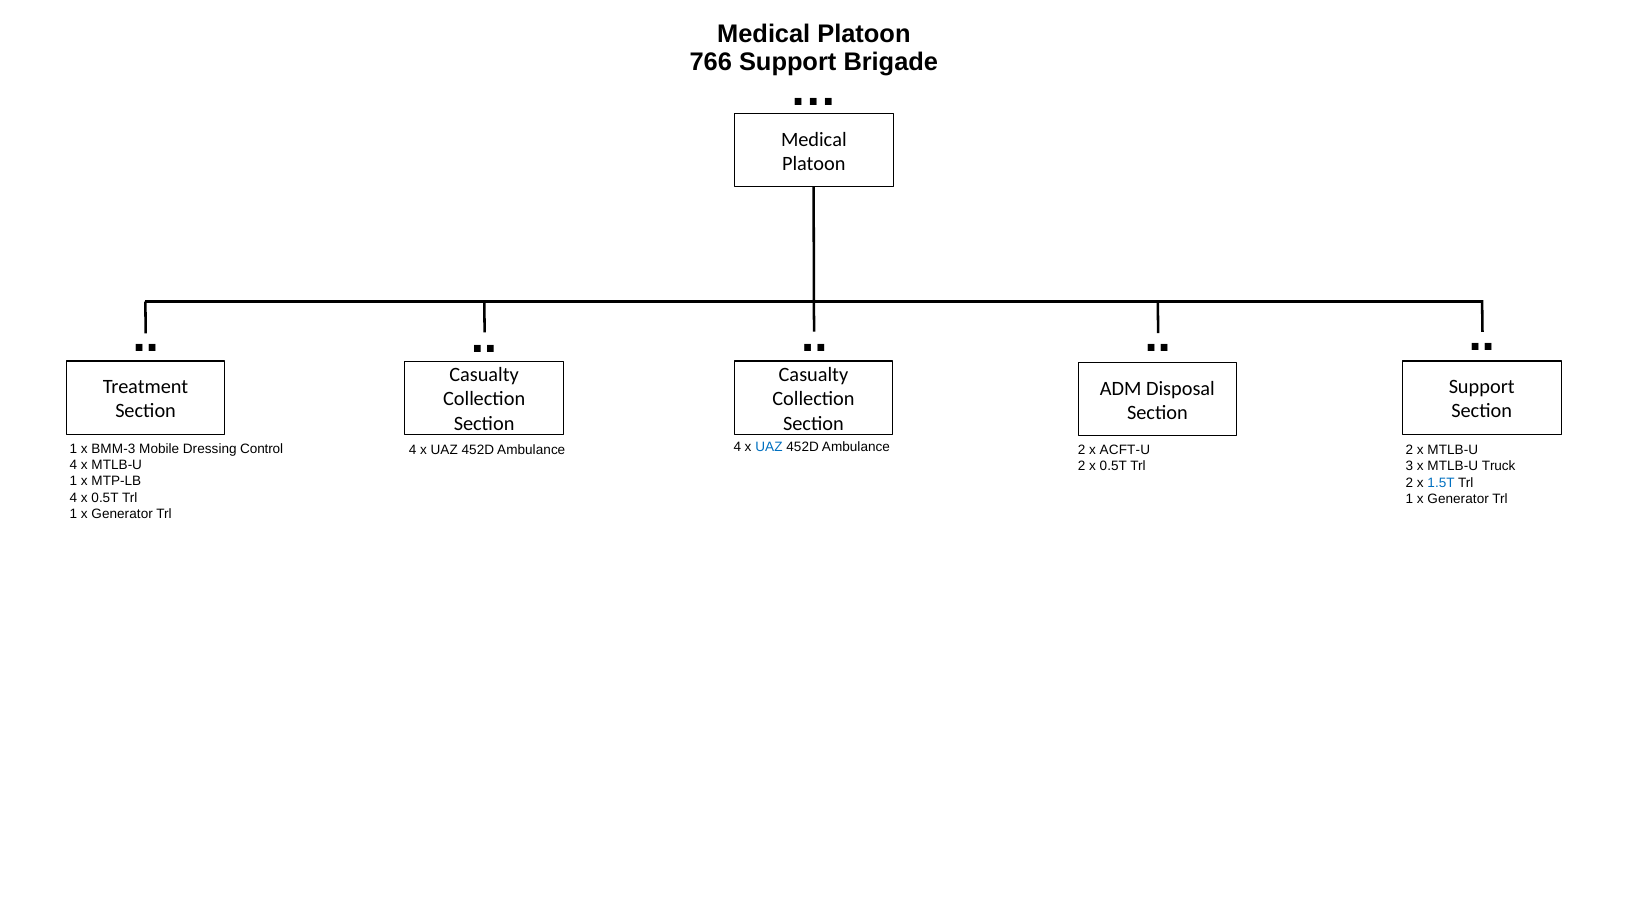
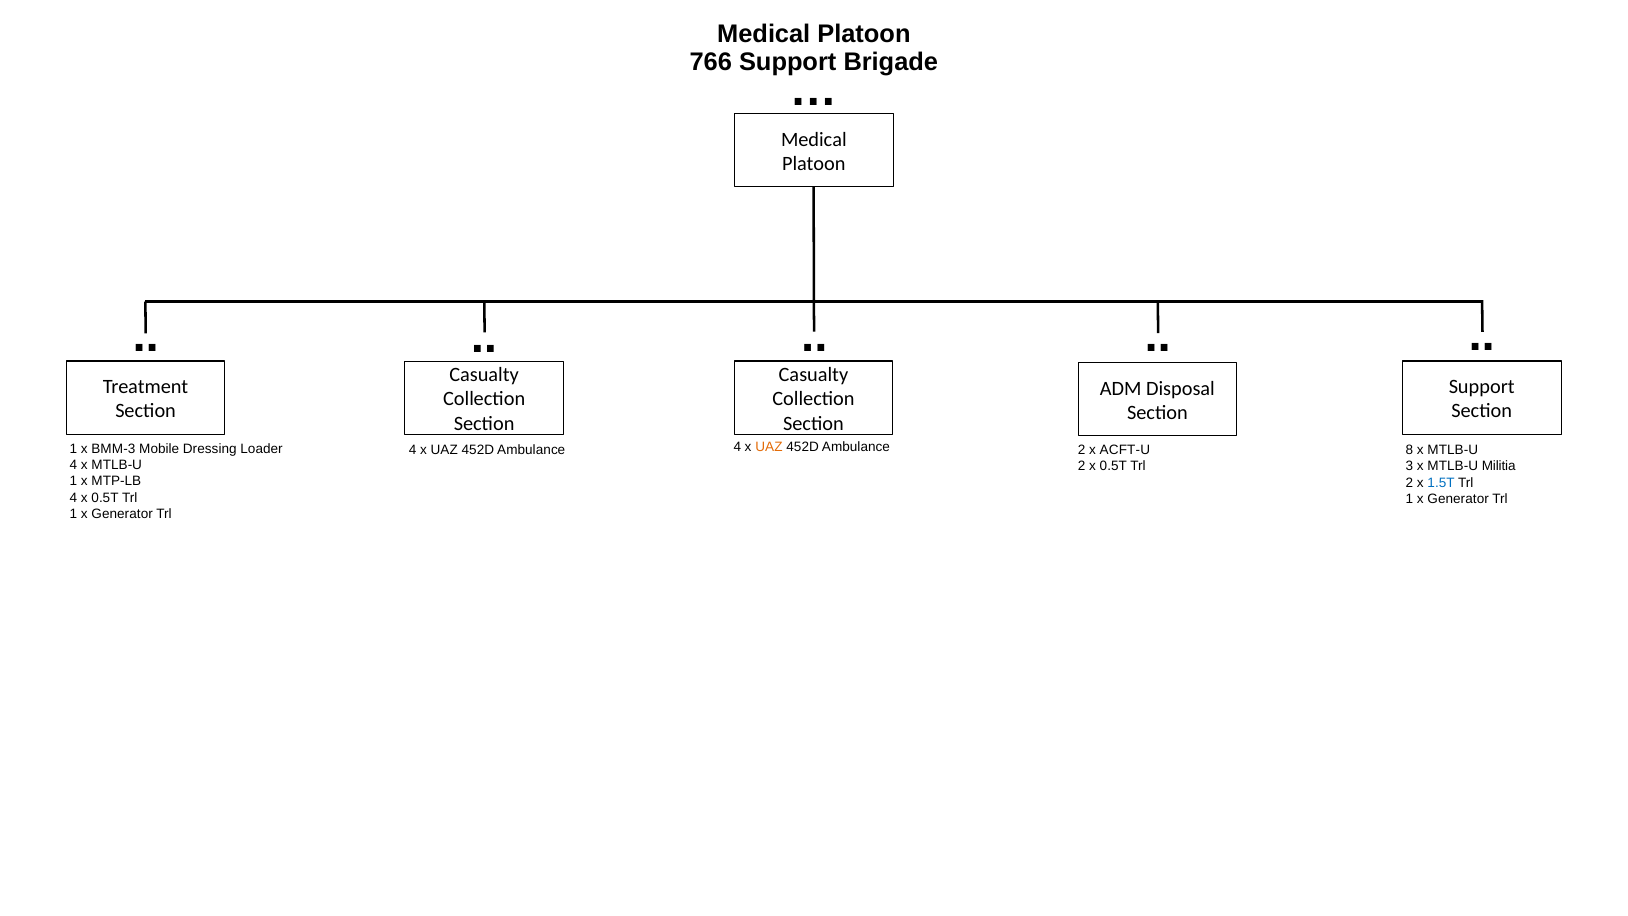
UAZ colour: blue -> orange (769, 447)
Control: Control -> Loader (262, 449)
2: 2 -> 8 (1409, 450)
Truck: Truck -> Militia (1499, 466)
